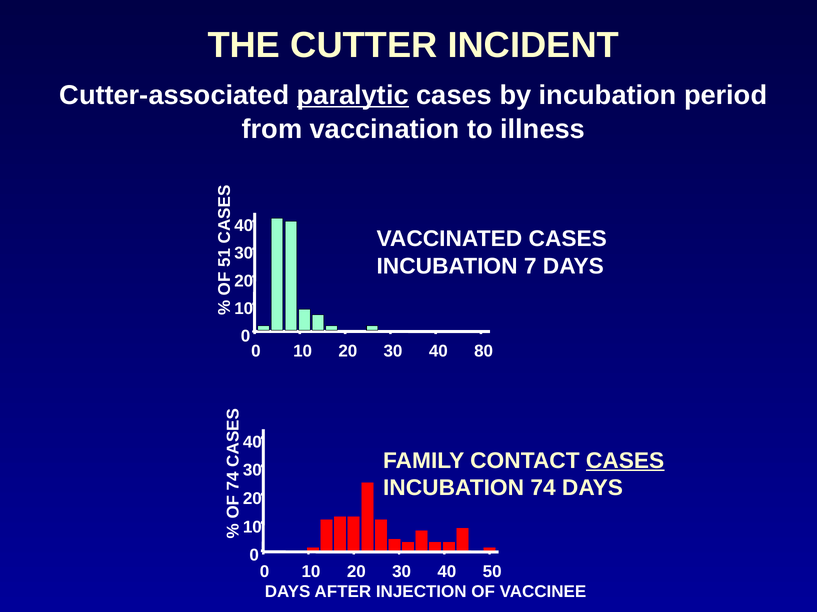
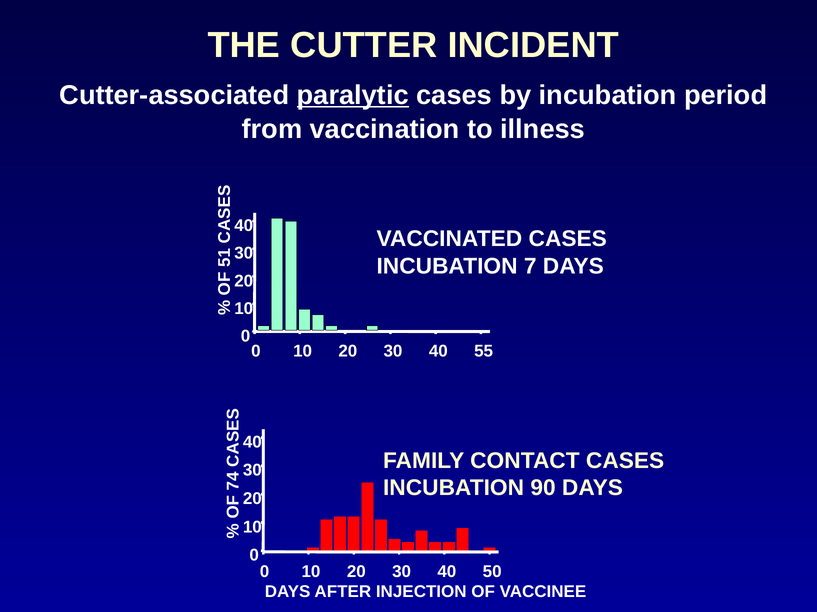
80: 80 -> 55 (484, 352)
CASES underline: present -> none (625, 461)
74: 74 -> 90 (543, 488)
